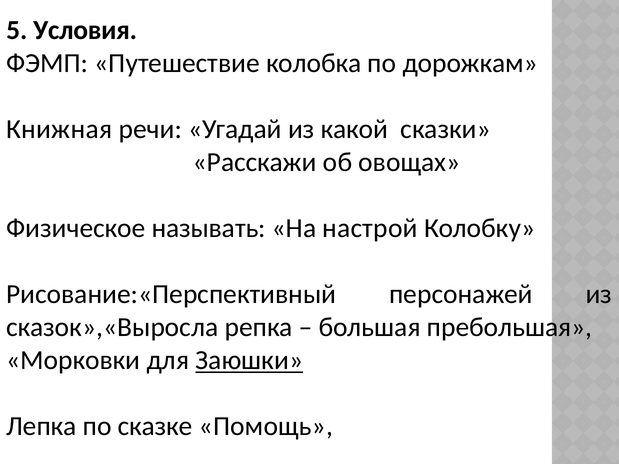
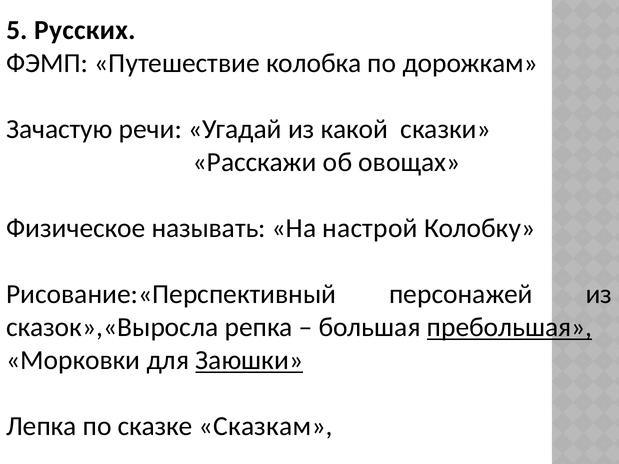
Условия: Условия -> Русских (85, 30)
Книжная: Книжная -> Зачастую (59, 129)
пребольшая underline: none -> present (510, 327)
Помощь: Помощь -> Сказкам (266, 427)
